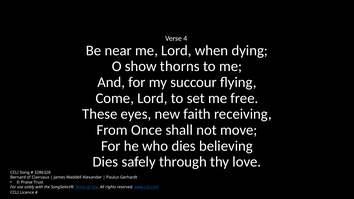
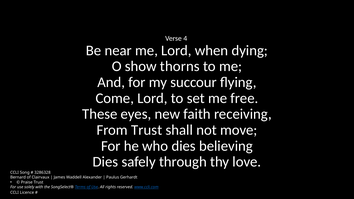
From Once: Once -> Trust (147, 130)
